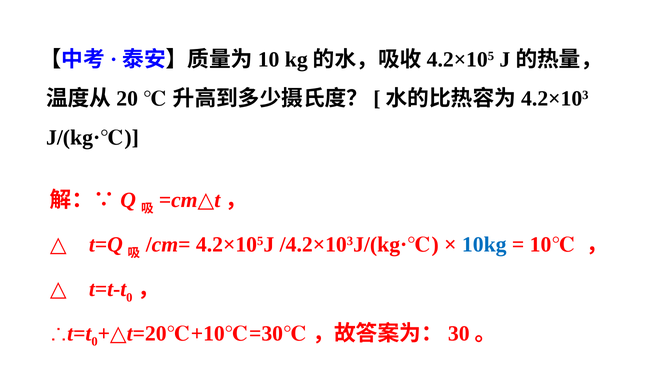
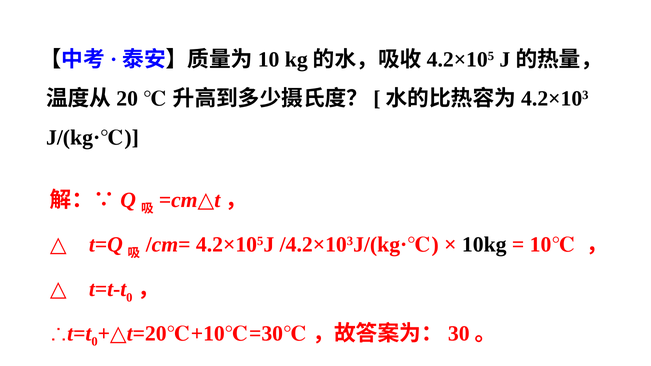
10kg colour: blue -> black (484, 245)
